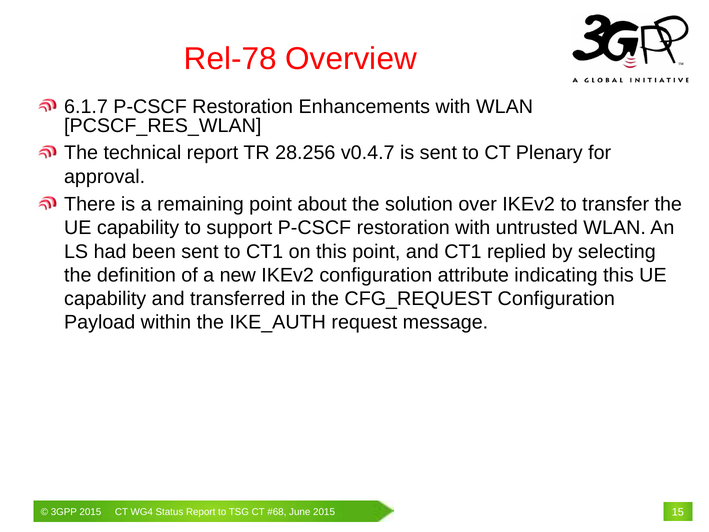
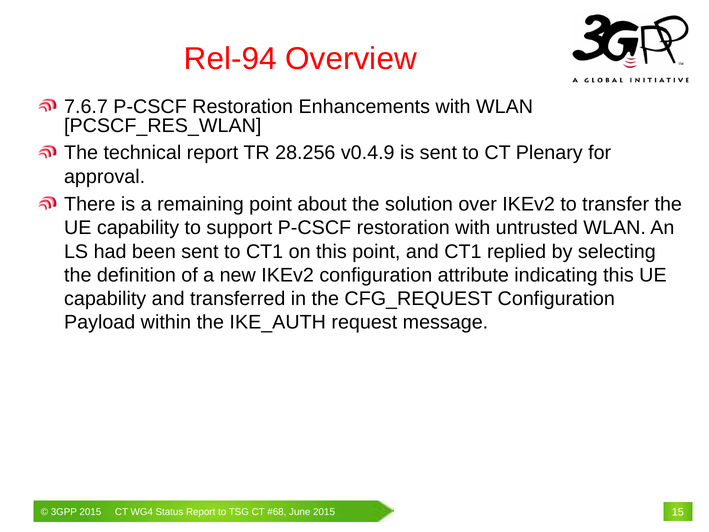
Rel-78: Rel-78 -> Rel-94 (230, 59)
6.1.7: 6.1.7 -> 7.6.7 (86, 107)
v0.4.7: v0.4.7 -> v0.4.9 (368, 153)
